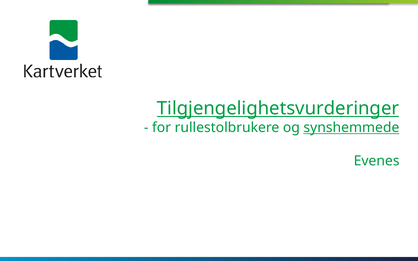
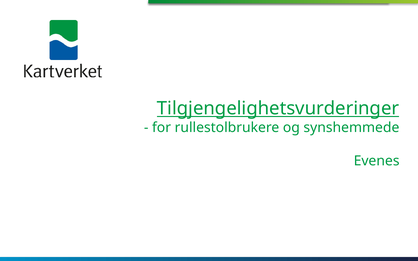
synshemmede underline: present -> none (351, 128)
